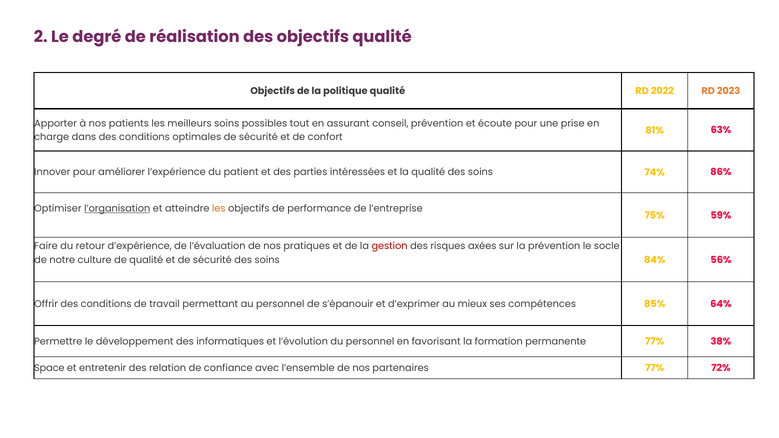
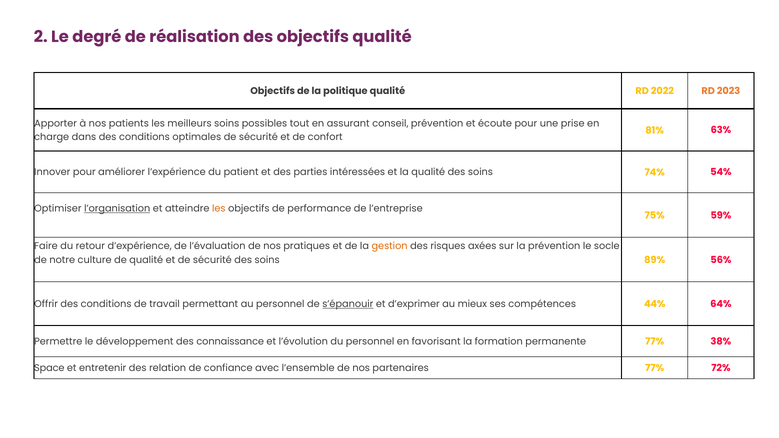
86%: 86% -> 54% (721, 172)
gestion colour: red -> orange (390, 246)
84%: 84% -> 89% (655, 260)
s’épanouir underline: none -> present (348, 304)
85%: 85% -> 44% (655, 304)
informatiques: informatiques -> connaissance (230, 342)
